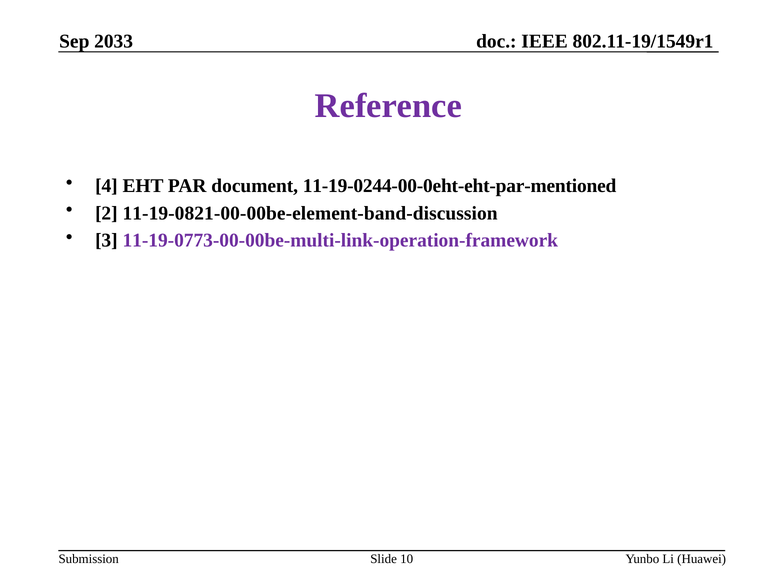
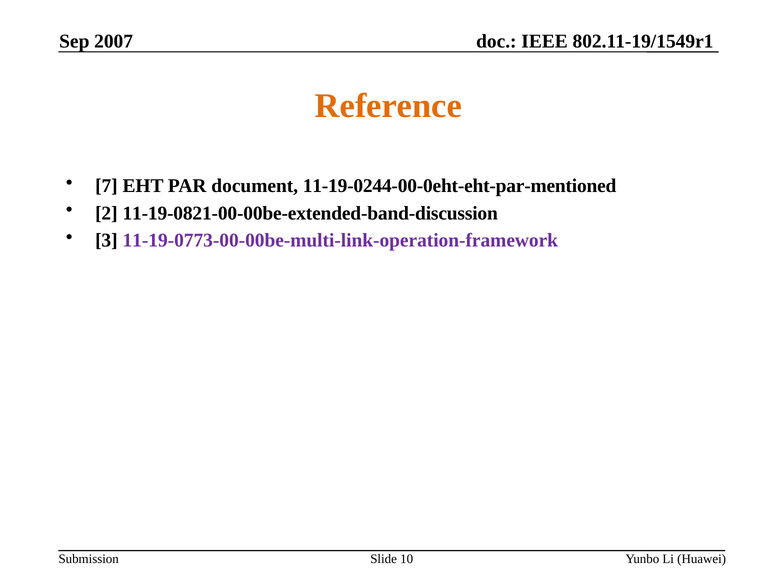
2033: 2033 -> 2007 (114, 41)
Reference colour: purple -> orange (388, 106)
4: 4 -> 7 (106, 186)
11-19-0821-00-00be-element-band-discussion: 11-19-0821-00-00be-element-band-discussion -> 11-19-0821-00-00be-extended-band-discussion (310, 213)
